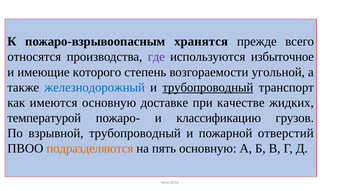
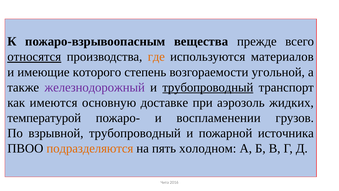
хранятся: хранятся -> вещества (201, 41)
относятся underline: none -> present (34, 57)
где colour: purple -> orange (156, 57)
избыточное: избыточное -> материалов (282, 57)
железнодорожный colour: blue -> purple (95, 87)
качестве: качестве -> аэрозоль (241, 102)
классификацию: классификацию -> воспламенении (219, 118)
отверстий: отверстий -> источника (286, 133)
пять основную: основную -> холодном (208, 148)
